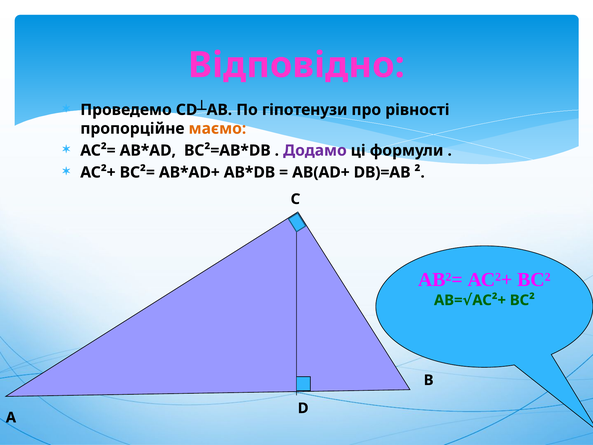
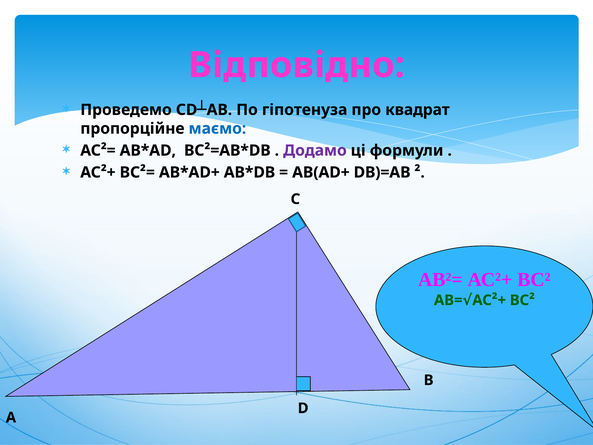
гіпотенузи: гіпотенузи -> гіпотенуза (305, 110)
рівності: рівності -> квадрат (417, 110)
маємо colour: orange -> blue (217, 128)
